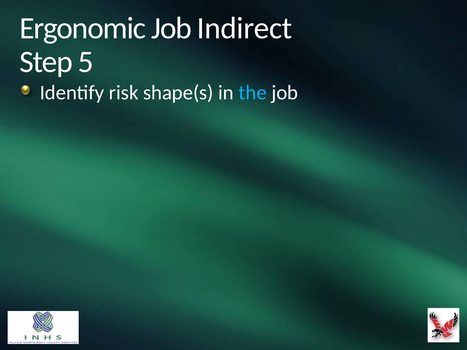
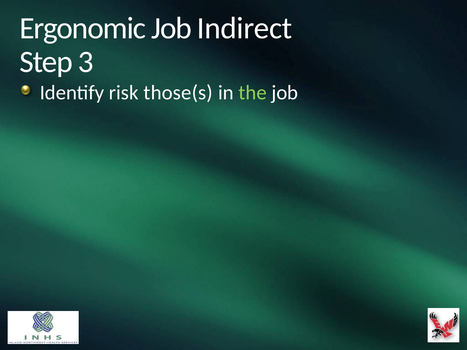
5: 5 -> 3 (86, 62)
shape(s: shape(s -> those(s (178, 93)
the colour: light blue -> light green (253, 93)
